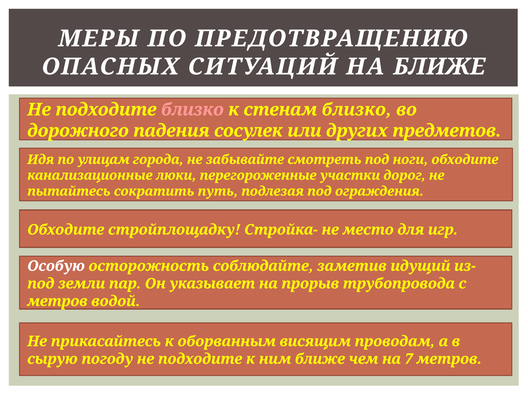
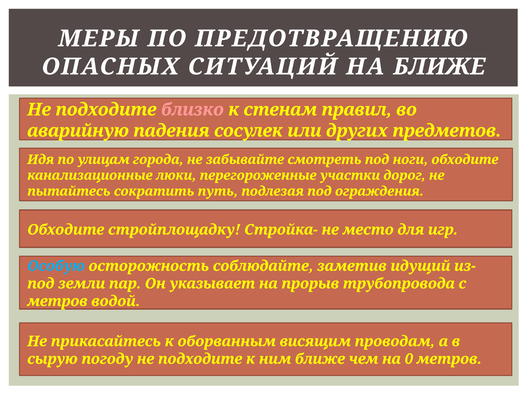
стенам близко: близко -> правил (357, 110)
дорожного: дорожного -> аварийную (78, 131)
Особую colour: white -> light blue (56, 266)
7: 7 -> 0 (409, 359)
